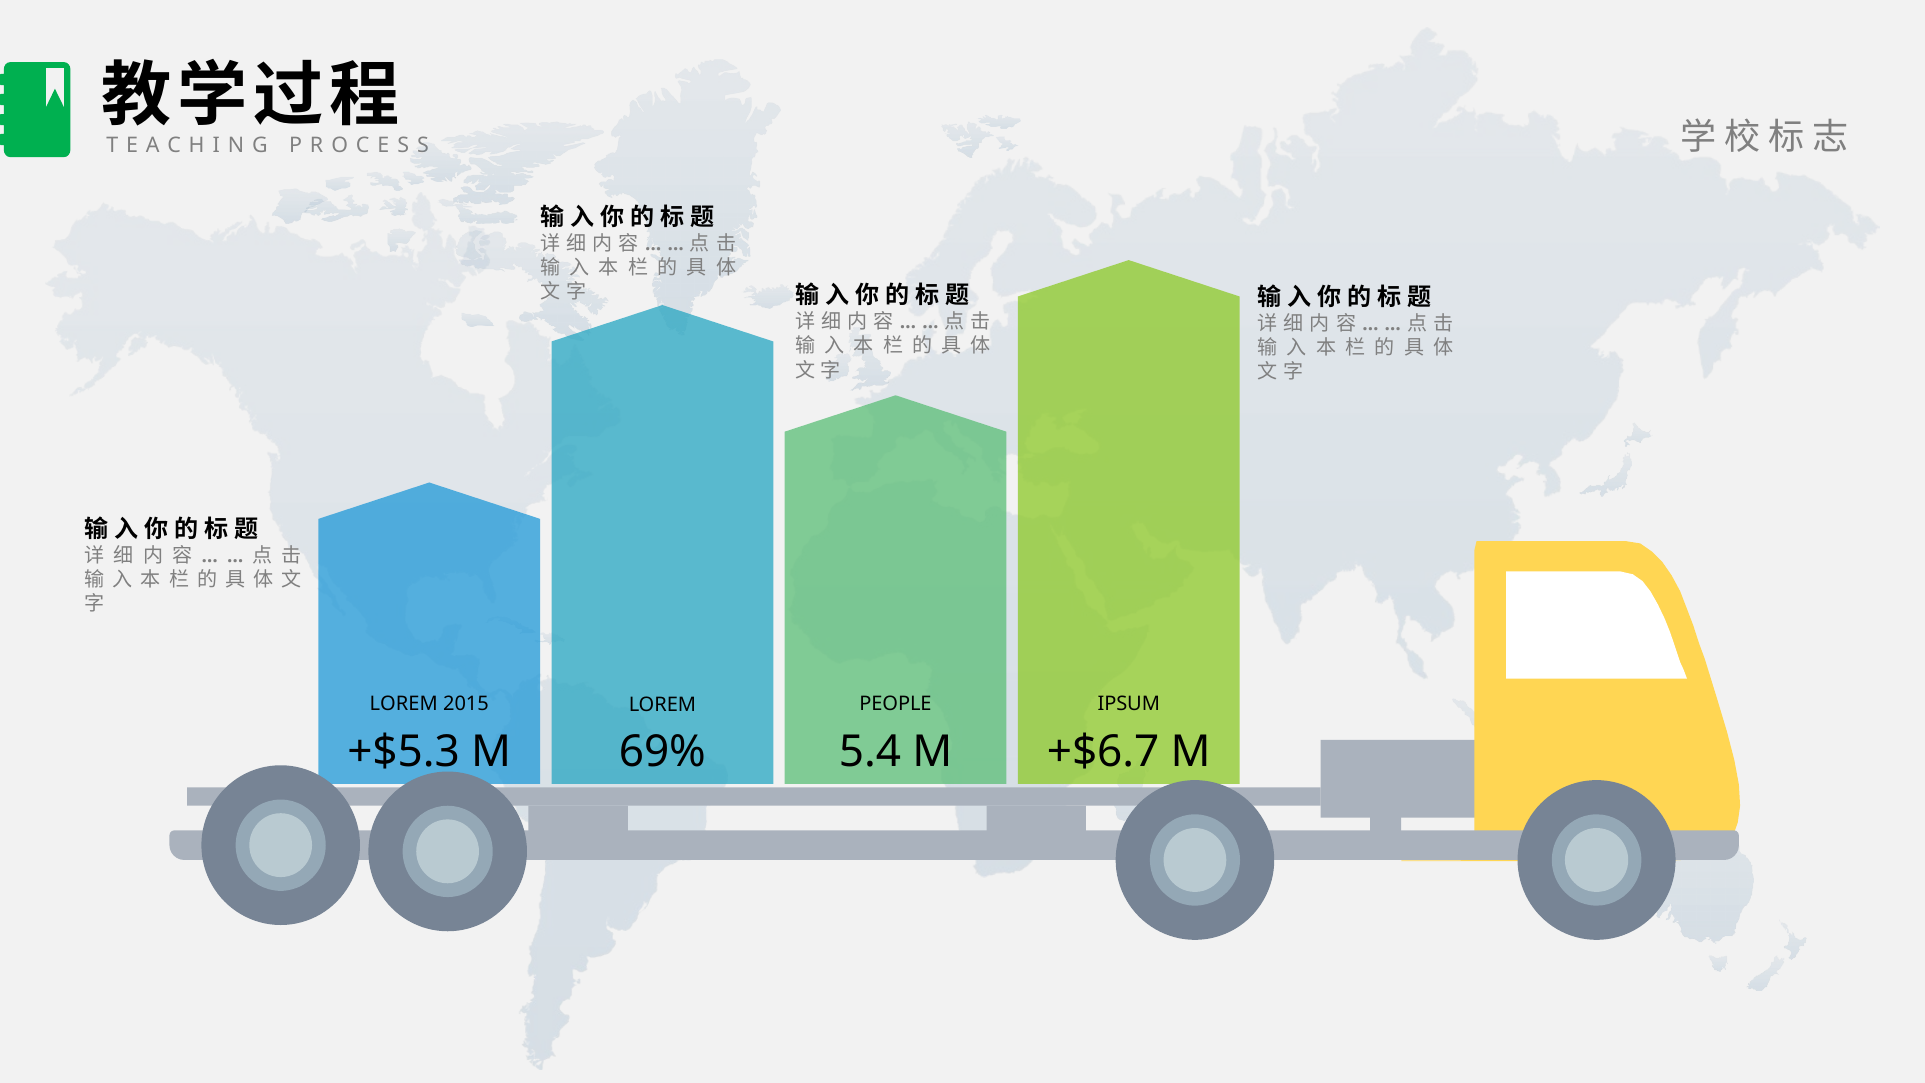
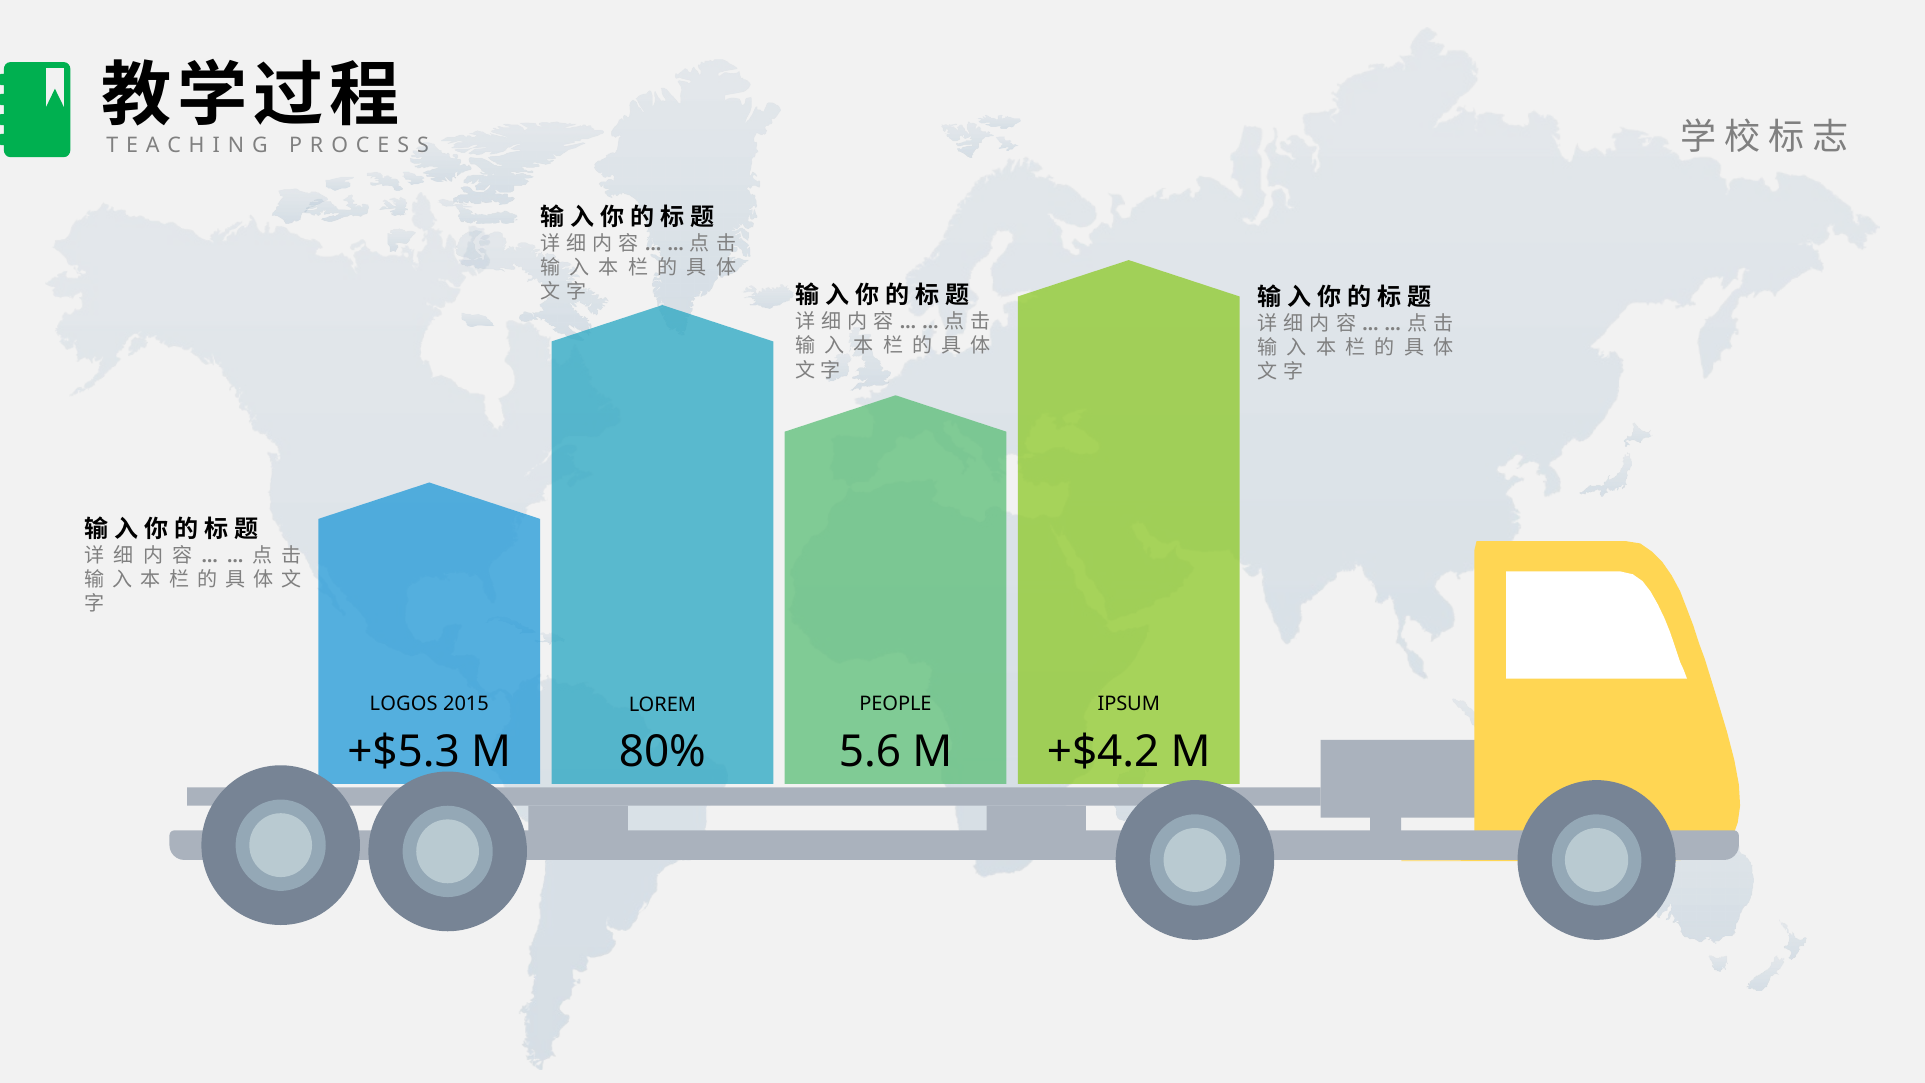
LOREM: LOREM -> LOGOS (404, 704)
69%: 69% -> 80% (662, 752)
5.4: 5.4 -> 5.6 (870, 752)
+$6.7: +$6.7 -> +$4.2 (1103, 752)
